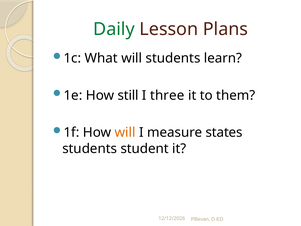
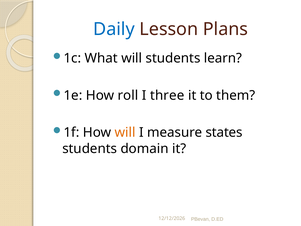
Daily colour: green -> blue (114, 29)
still: still -> roll (128, 95)
student: student -> domain (145, 148)
